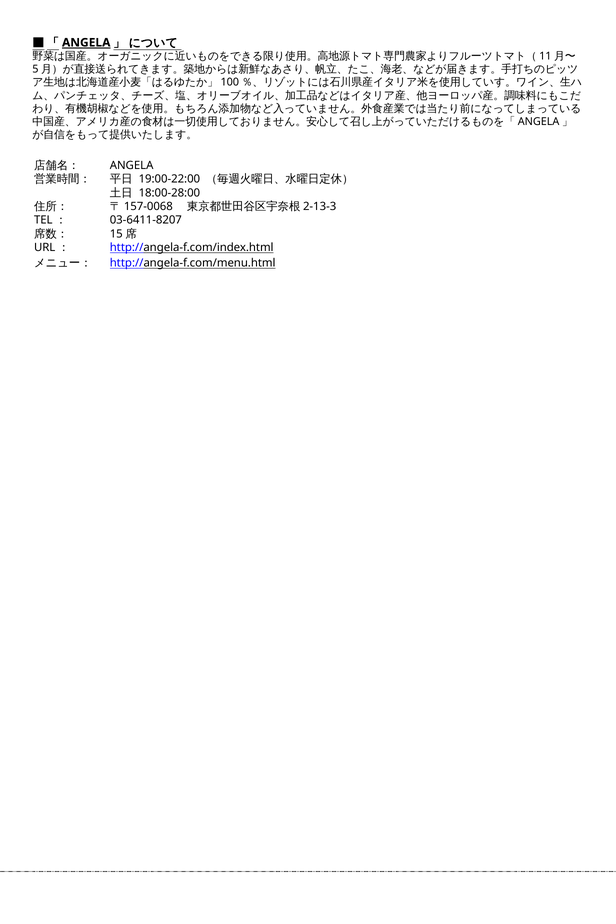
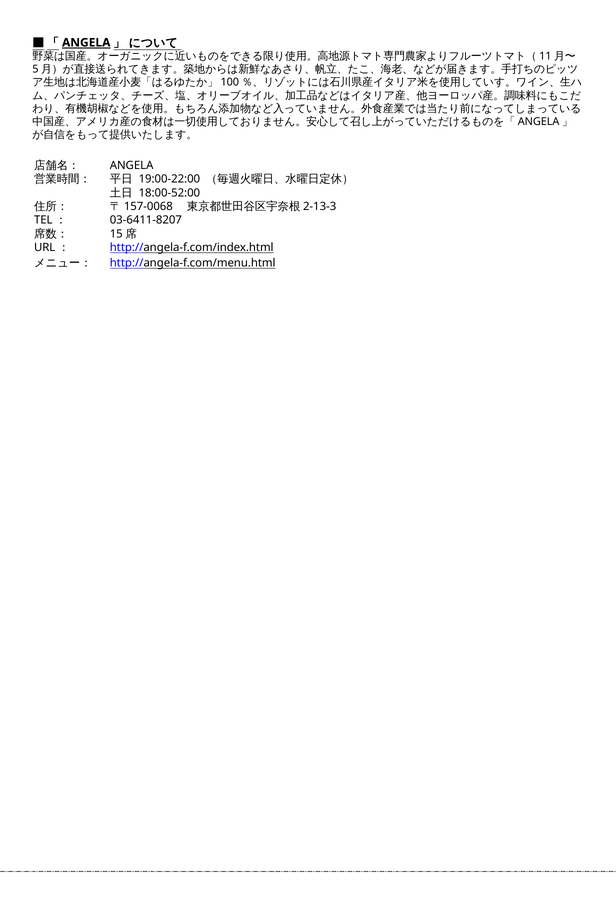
18:00-28:00: 18:00-28:00 -> 18:00-52:00 (169, 193)
